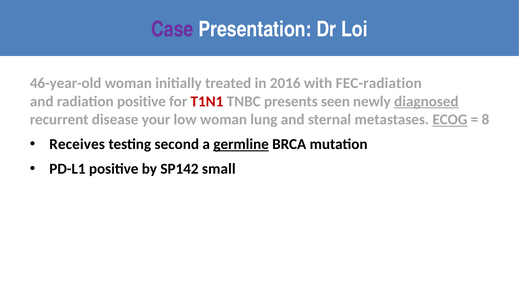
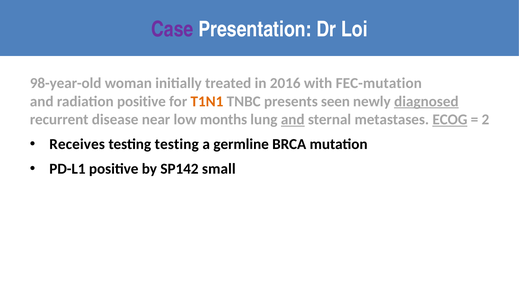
46-year-old: 46-year-old -> 98-year-old (66, 83)
FEC-radiation: FEC-radiation -> FEC-mutation (379, 83)
T1N1 colour: red -> orange (207, 101)
your: your -> near (156, 120)
low woman: woman -> months (224, 120)
and underline: none -> present (293, 120)
8: 8 -> 2 (485, 120)
testing second: second -> testing (177, 144)
germline underline: present -> none (241, 144)
